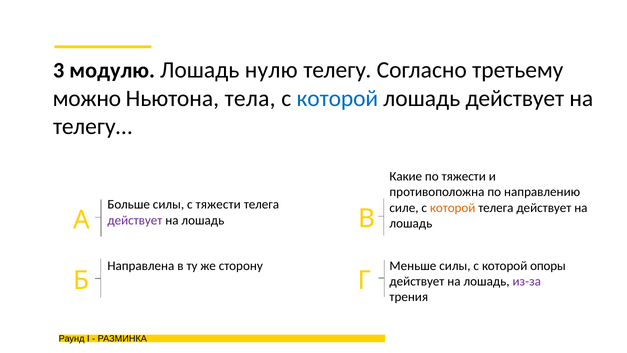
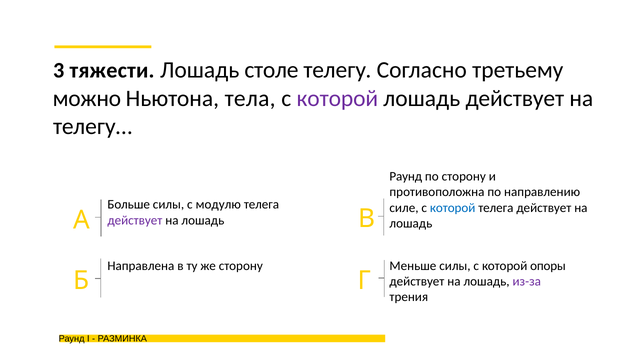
модулю: модулю -> тяжести (112, 70)
нулю: нулю -> столе (271, 70)
которой colour: blue -> purple (337, 98)
Какие: Какие -> Раунд (406, 176)
по тяжести: тяжести -> сторону (464, 176)
с тяжести: тяжести -> модулю (218, 204)
которой colour: orange -> blue (453, 208)
